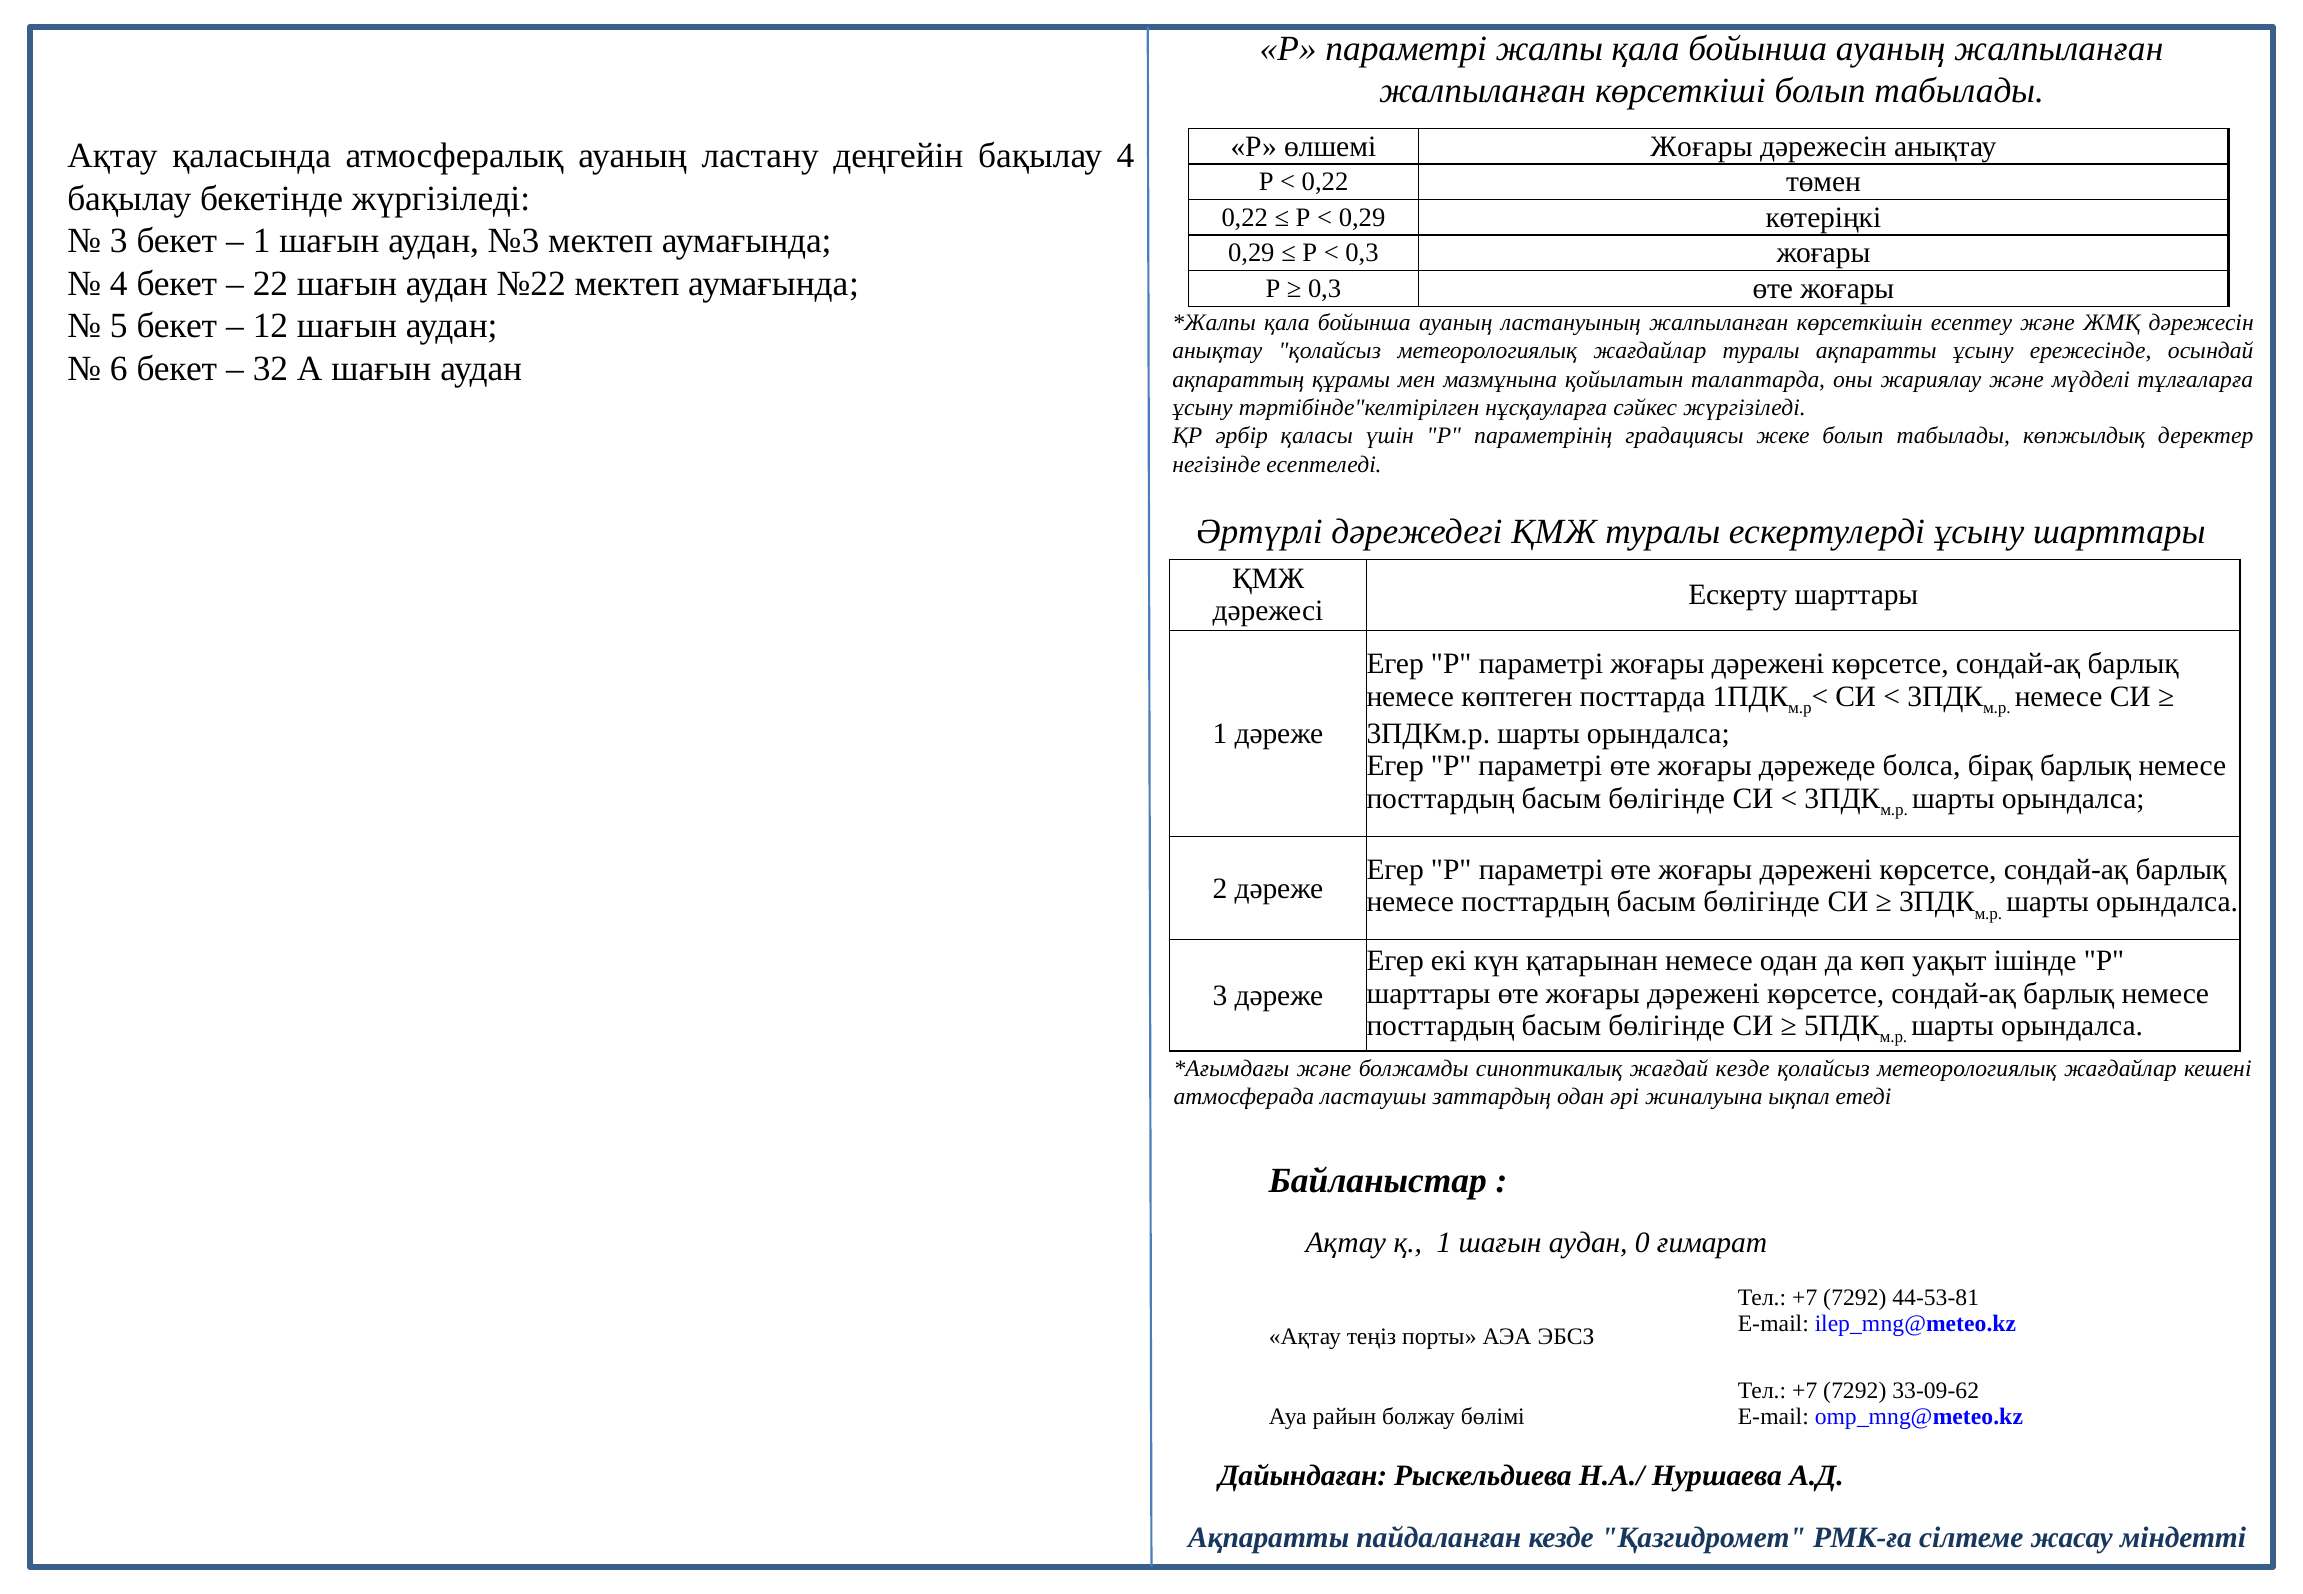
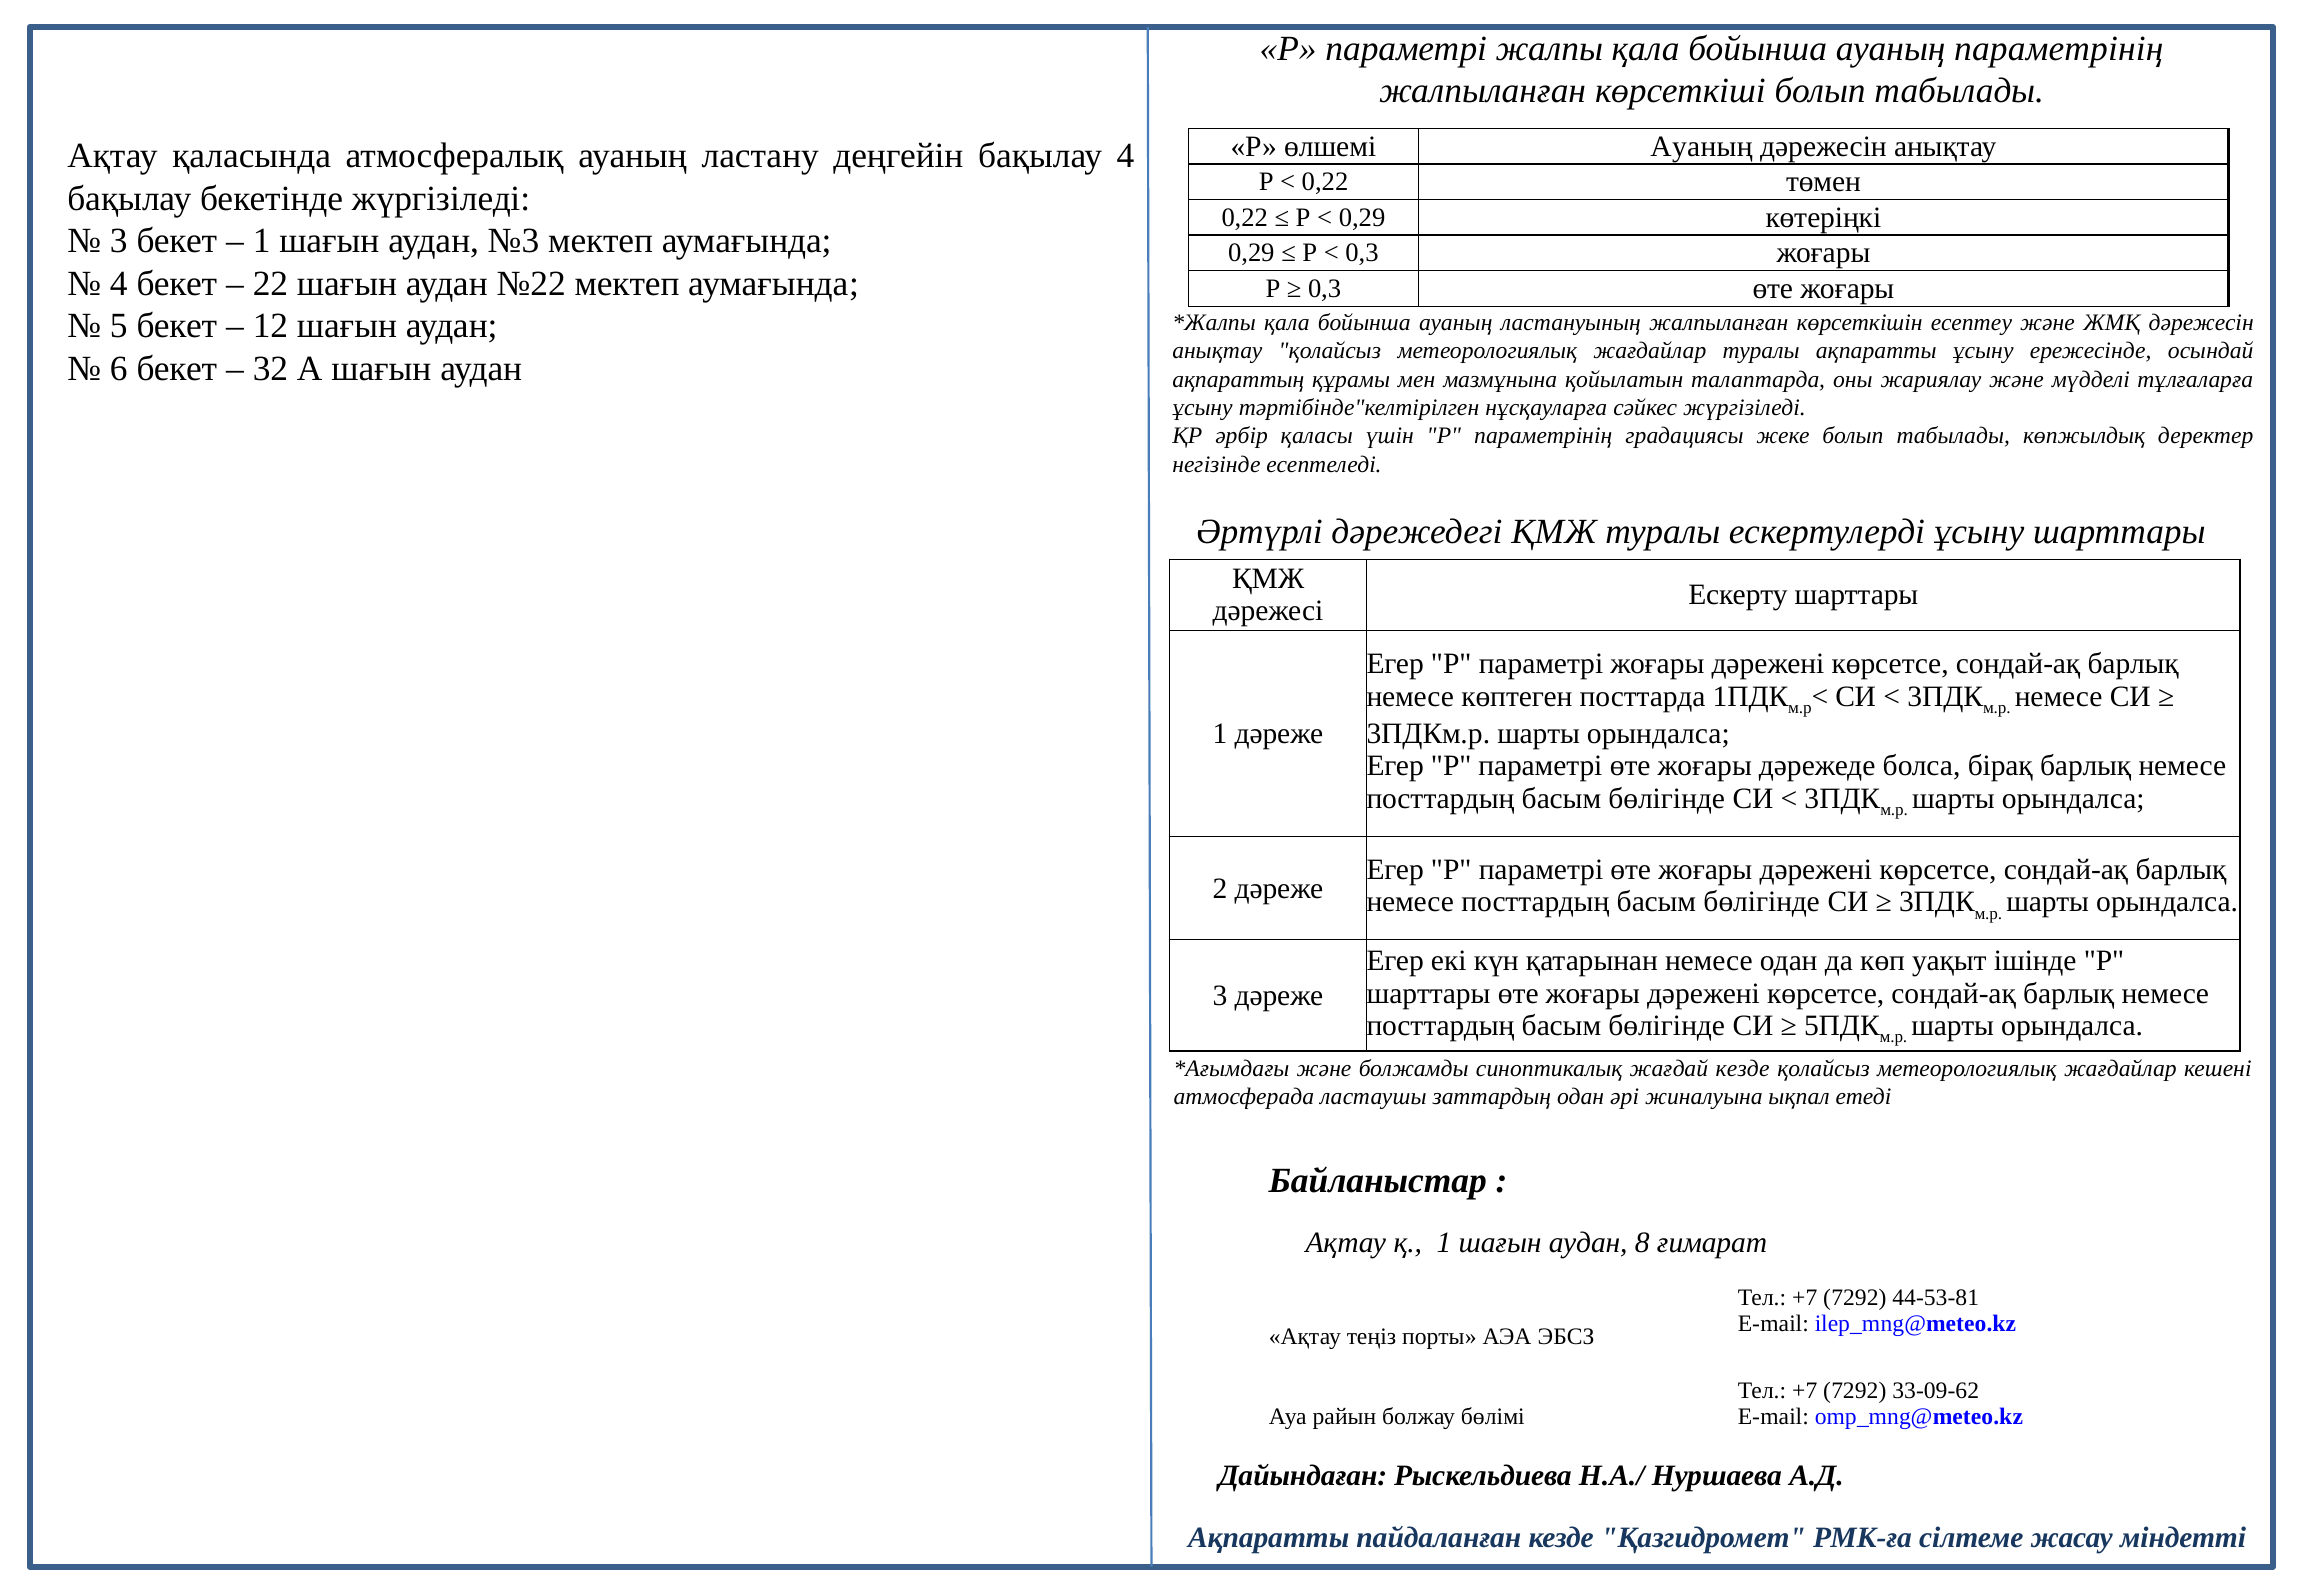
ауаның жалпыланған: жалпыланған -> параметрінің (2059, 48)
өлшемі Жоғары: Жоғары -> Ауаның (1702, 146)
0: 0 -> 8 (1642, 1243)
